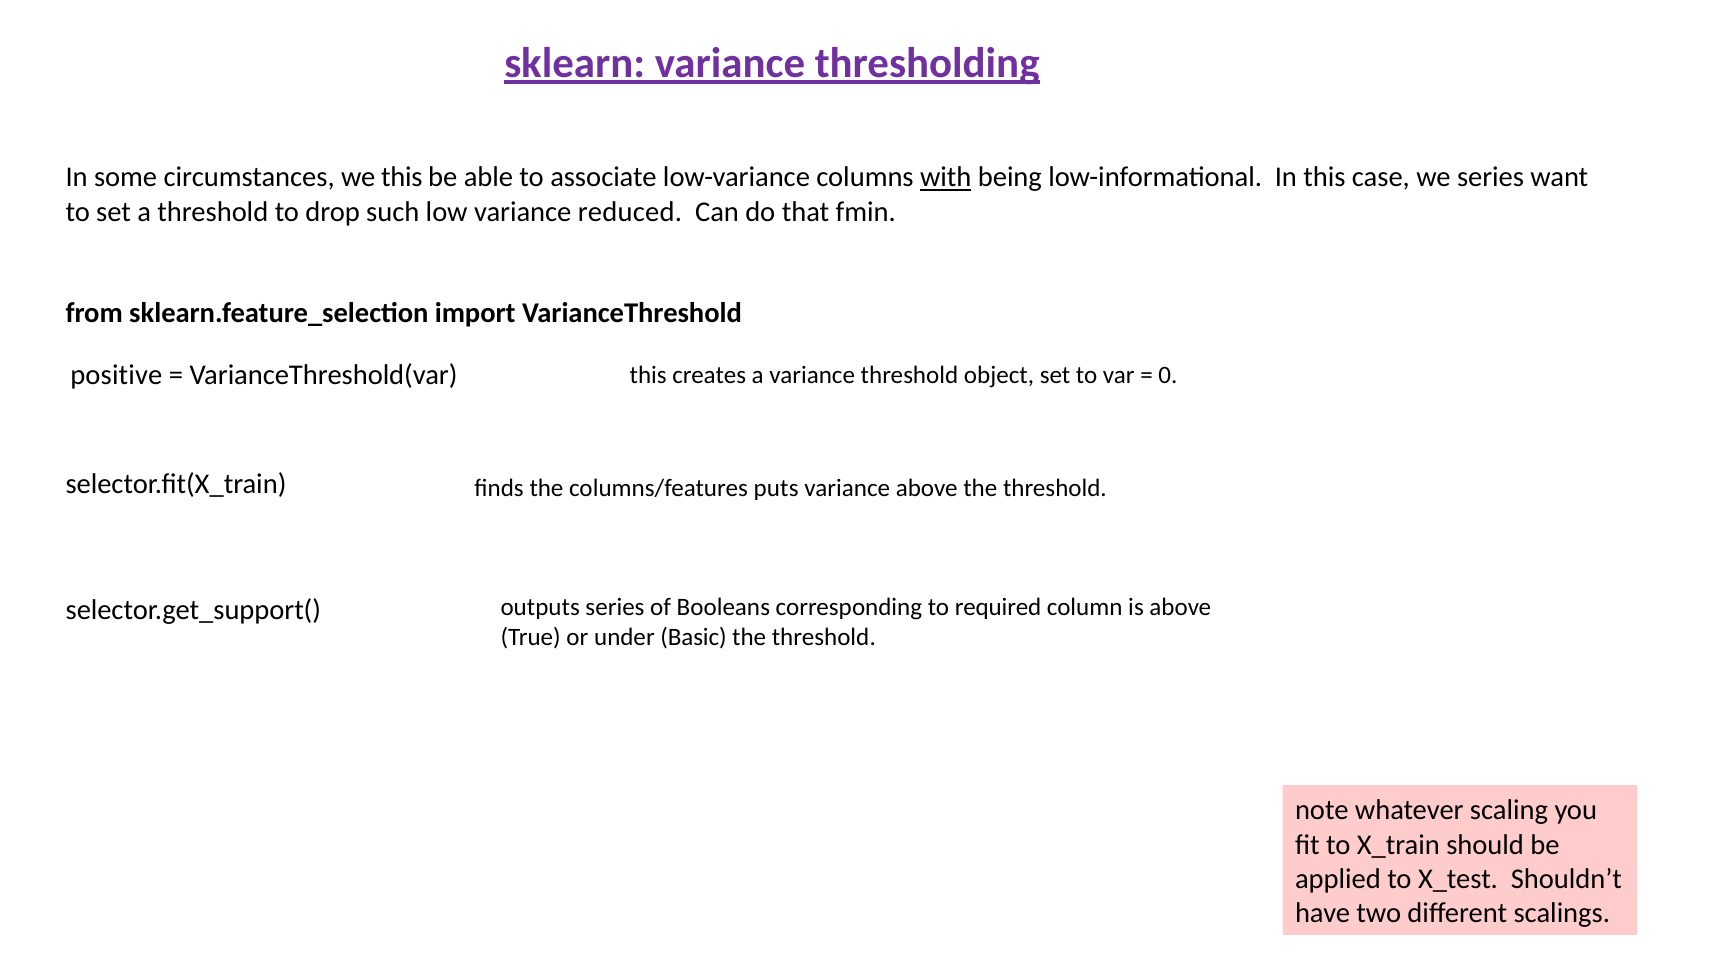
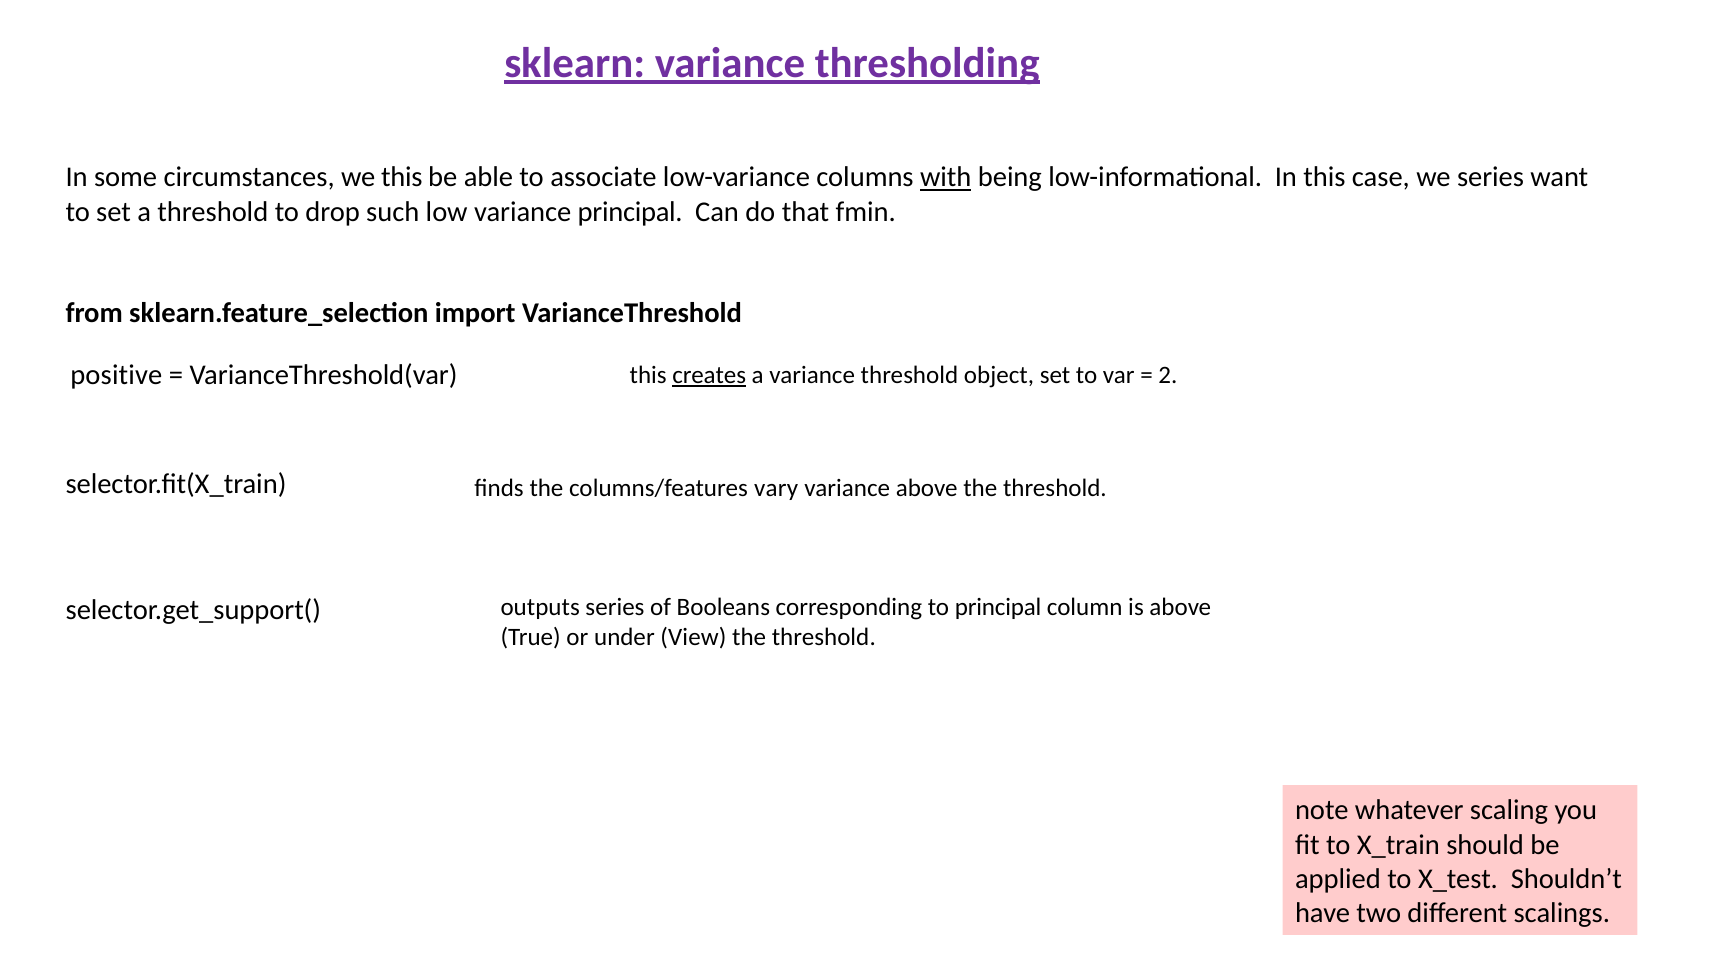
variance reduced: reduced -> principal (630, 212)
creates underline: none -> present (709, 375)
0: 0 -> 2 (1168, 375)
puts: puts -> vary (776, 488)
to required: required -> principal (998, 608)
Basic: Basic -> View (693, 638)
